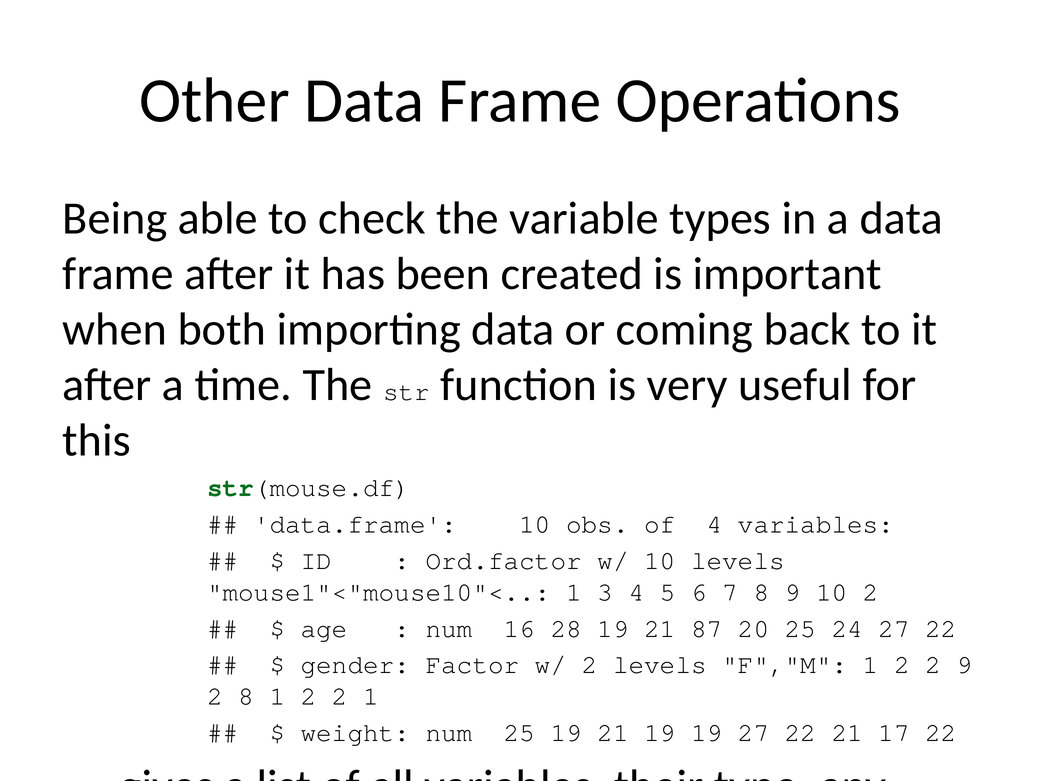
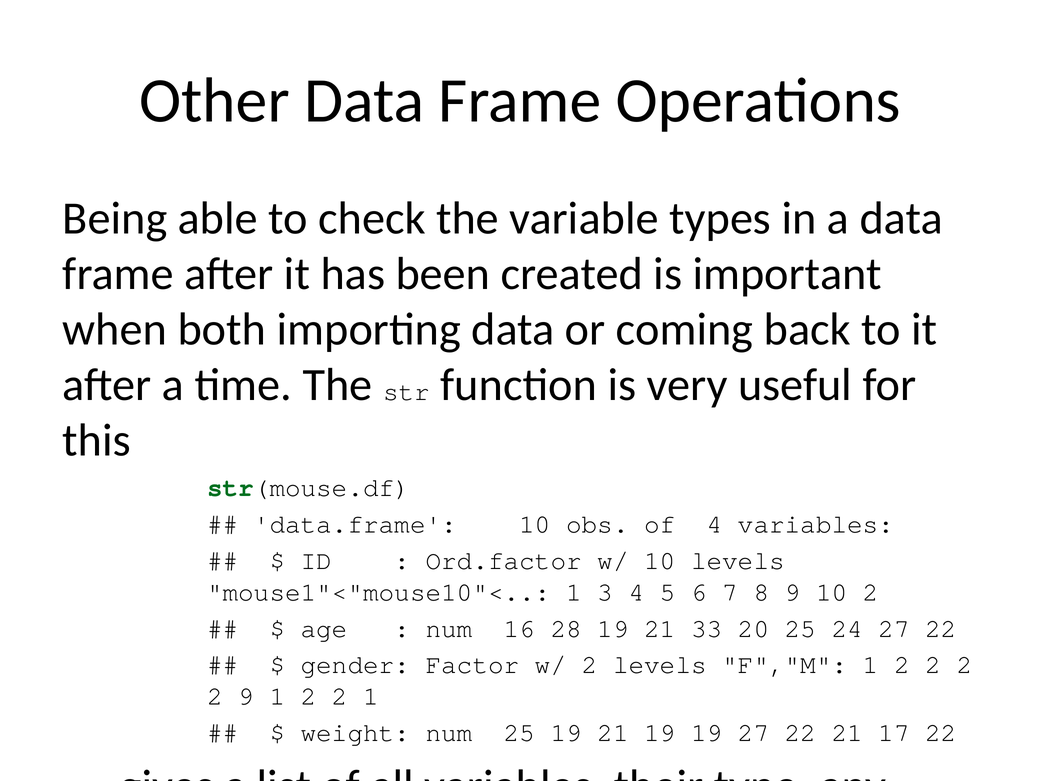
87: 87 -> 33 (707, 628)
1 2 2 9: 9 -> 2 (964, 665)
2 8: 8 -> 9 (246, 696)
